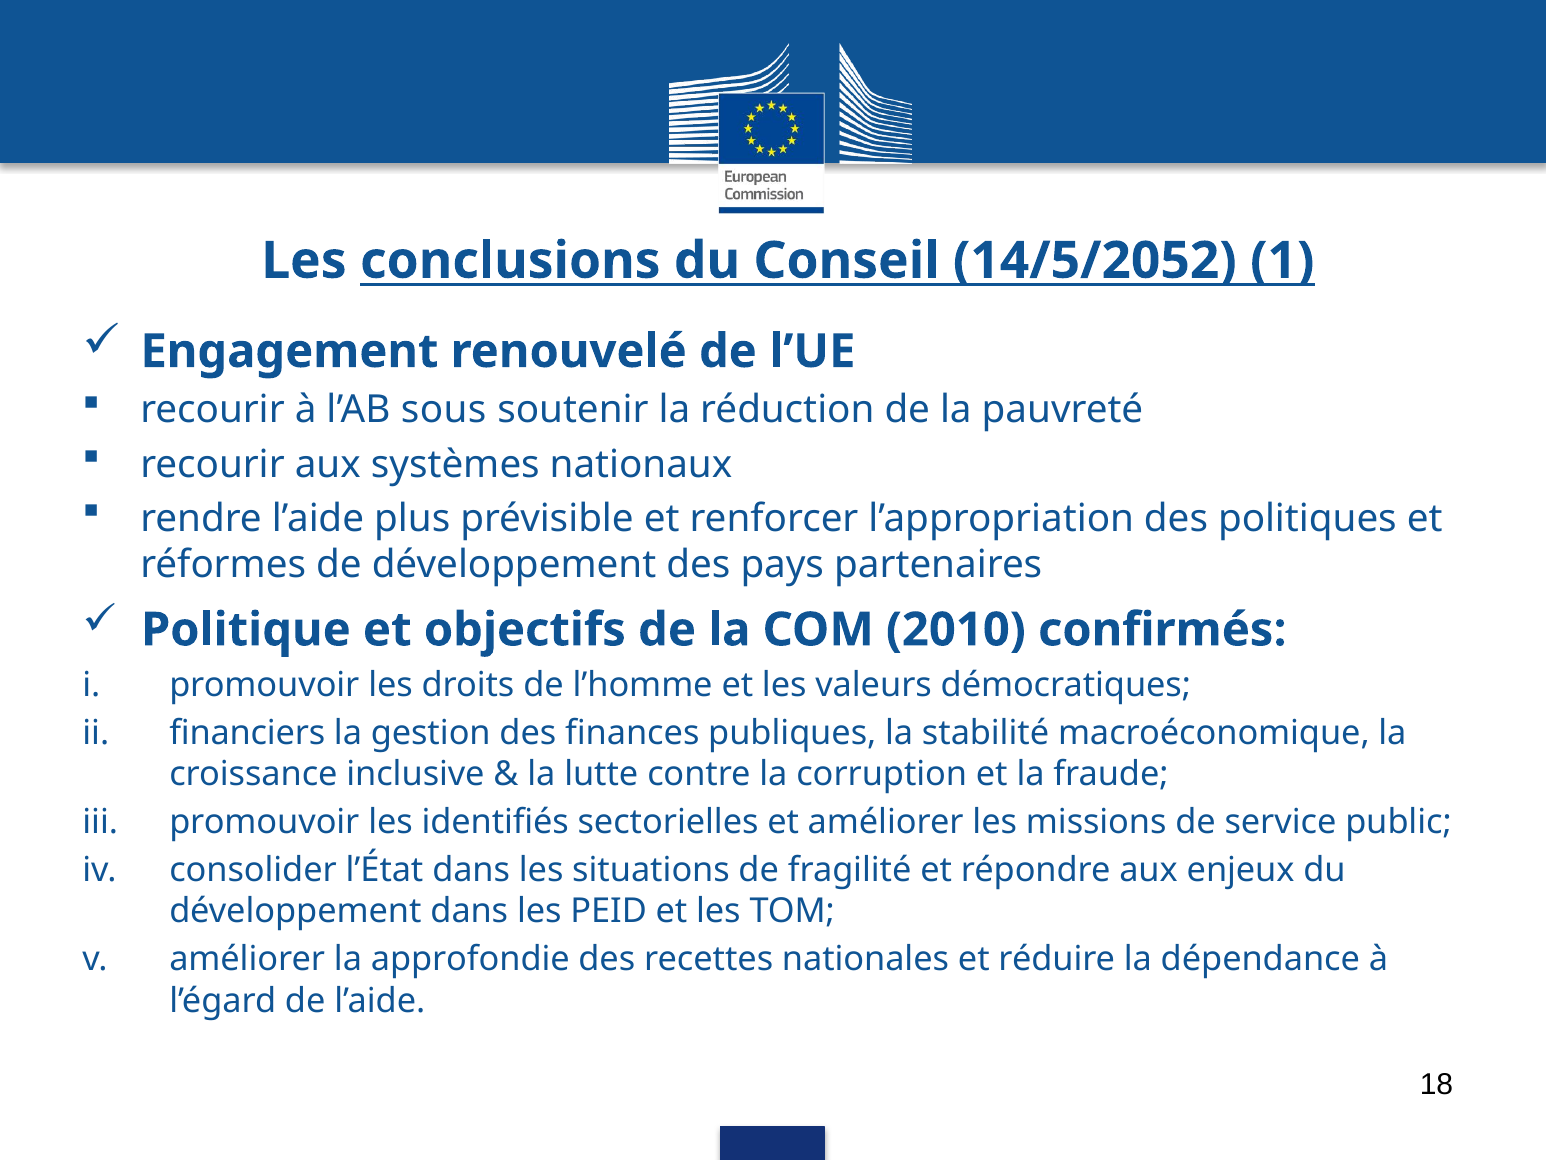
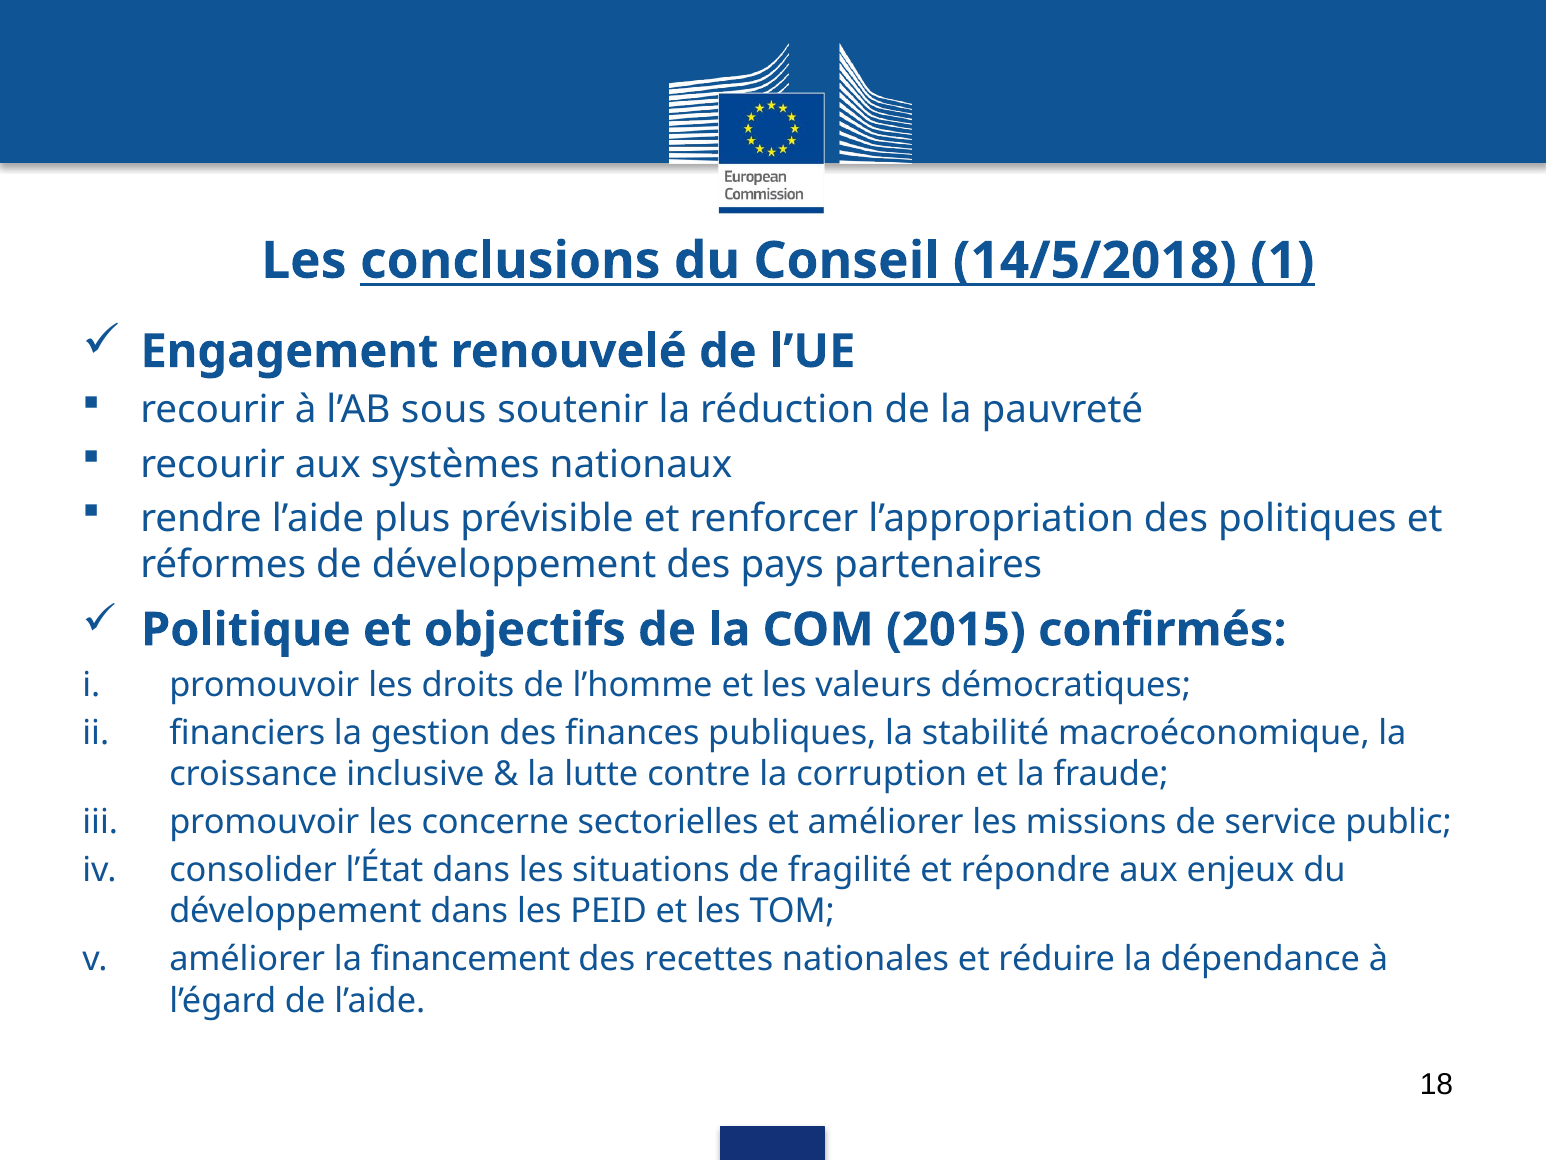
14/5/2052: 14/5/2052 -> 14/5/2018 (1095, 261)
2010: 2010 -> 2015 (956, 630)
identifiés: identifiés -> concerne (495, 822)
approfondie: approfondie -> financement (470, 959)
